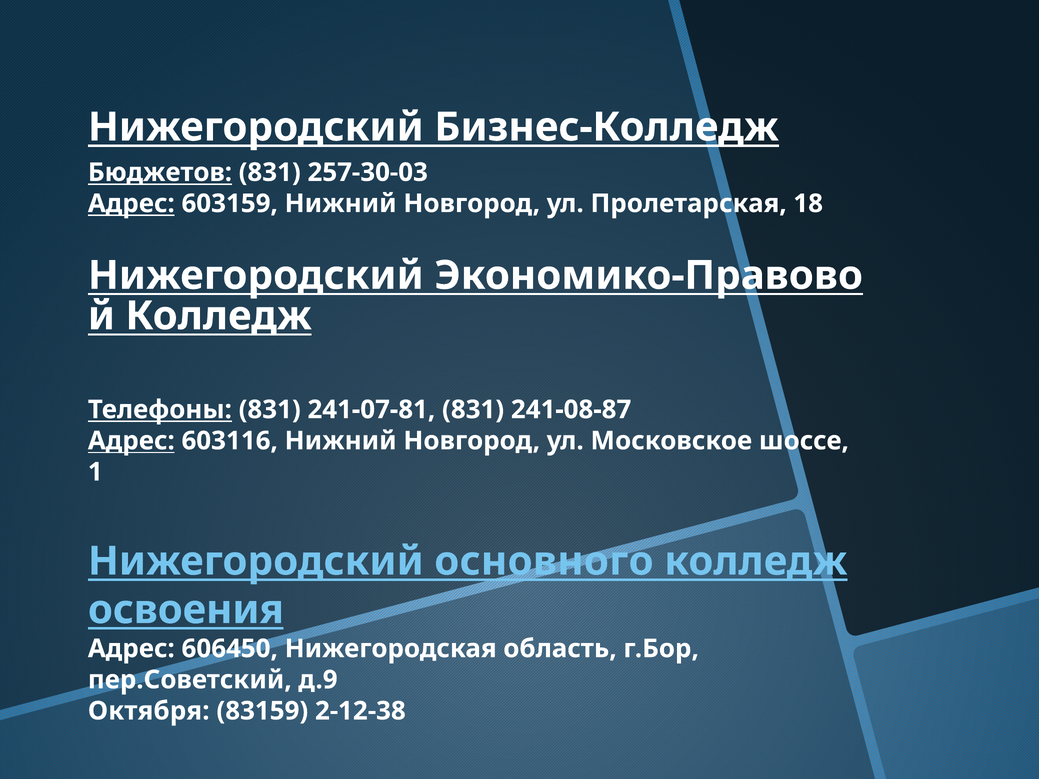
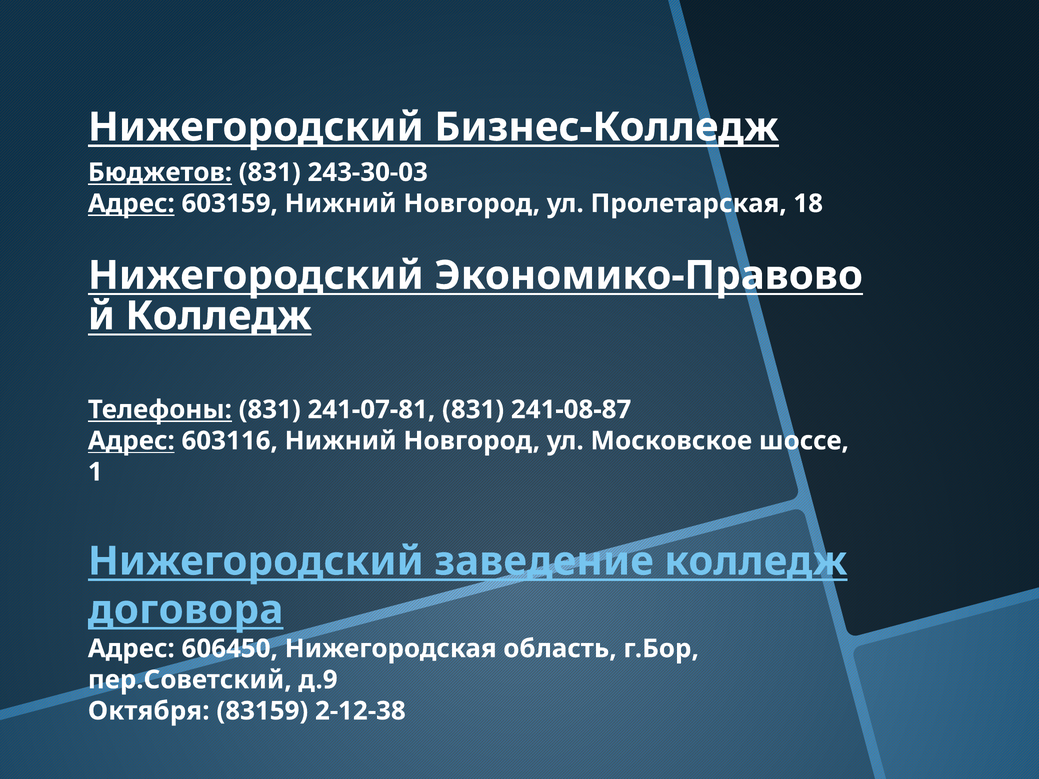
257-30-03: 257-30-03 -> 243-30-03 (368, 172)
основного: основного -> заведение (544, 561)
освоения: освоения -> договора (186, 610)
